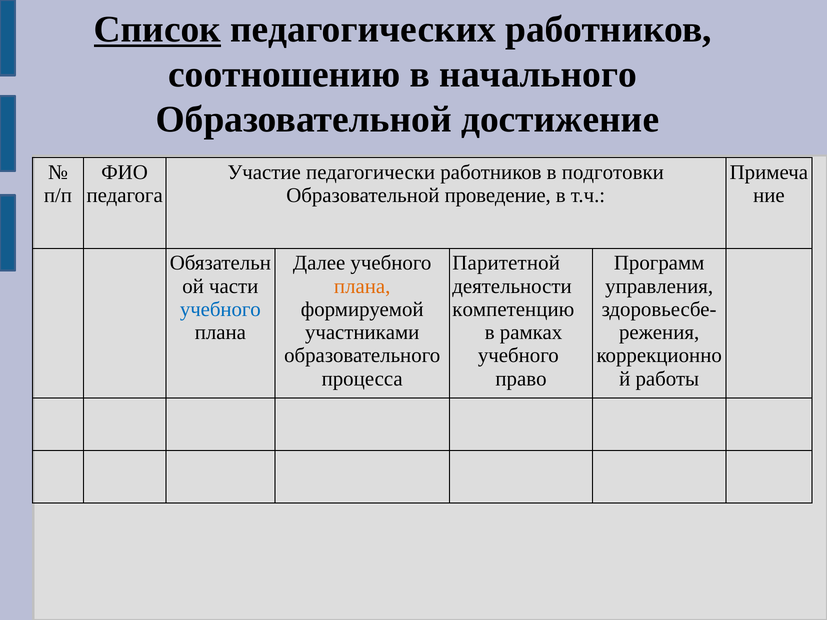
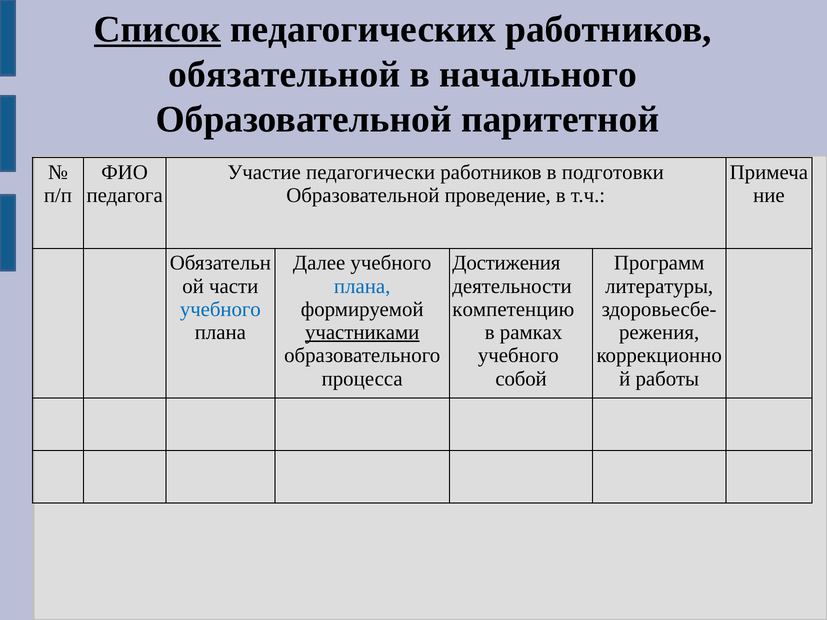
соотношению: соотношению -> обязательной (284, 75)
достижение: достижение -> паритетной (560, 120)
Паритетной: Паритетной -> Достижения (506, 263)
плана colour: orange -> blue (362, 286)
управления: управления -> литературы (659, 286)
участниками underline: none -> present (362, 332)
право: право -> собой (521, 379)
